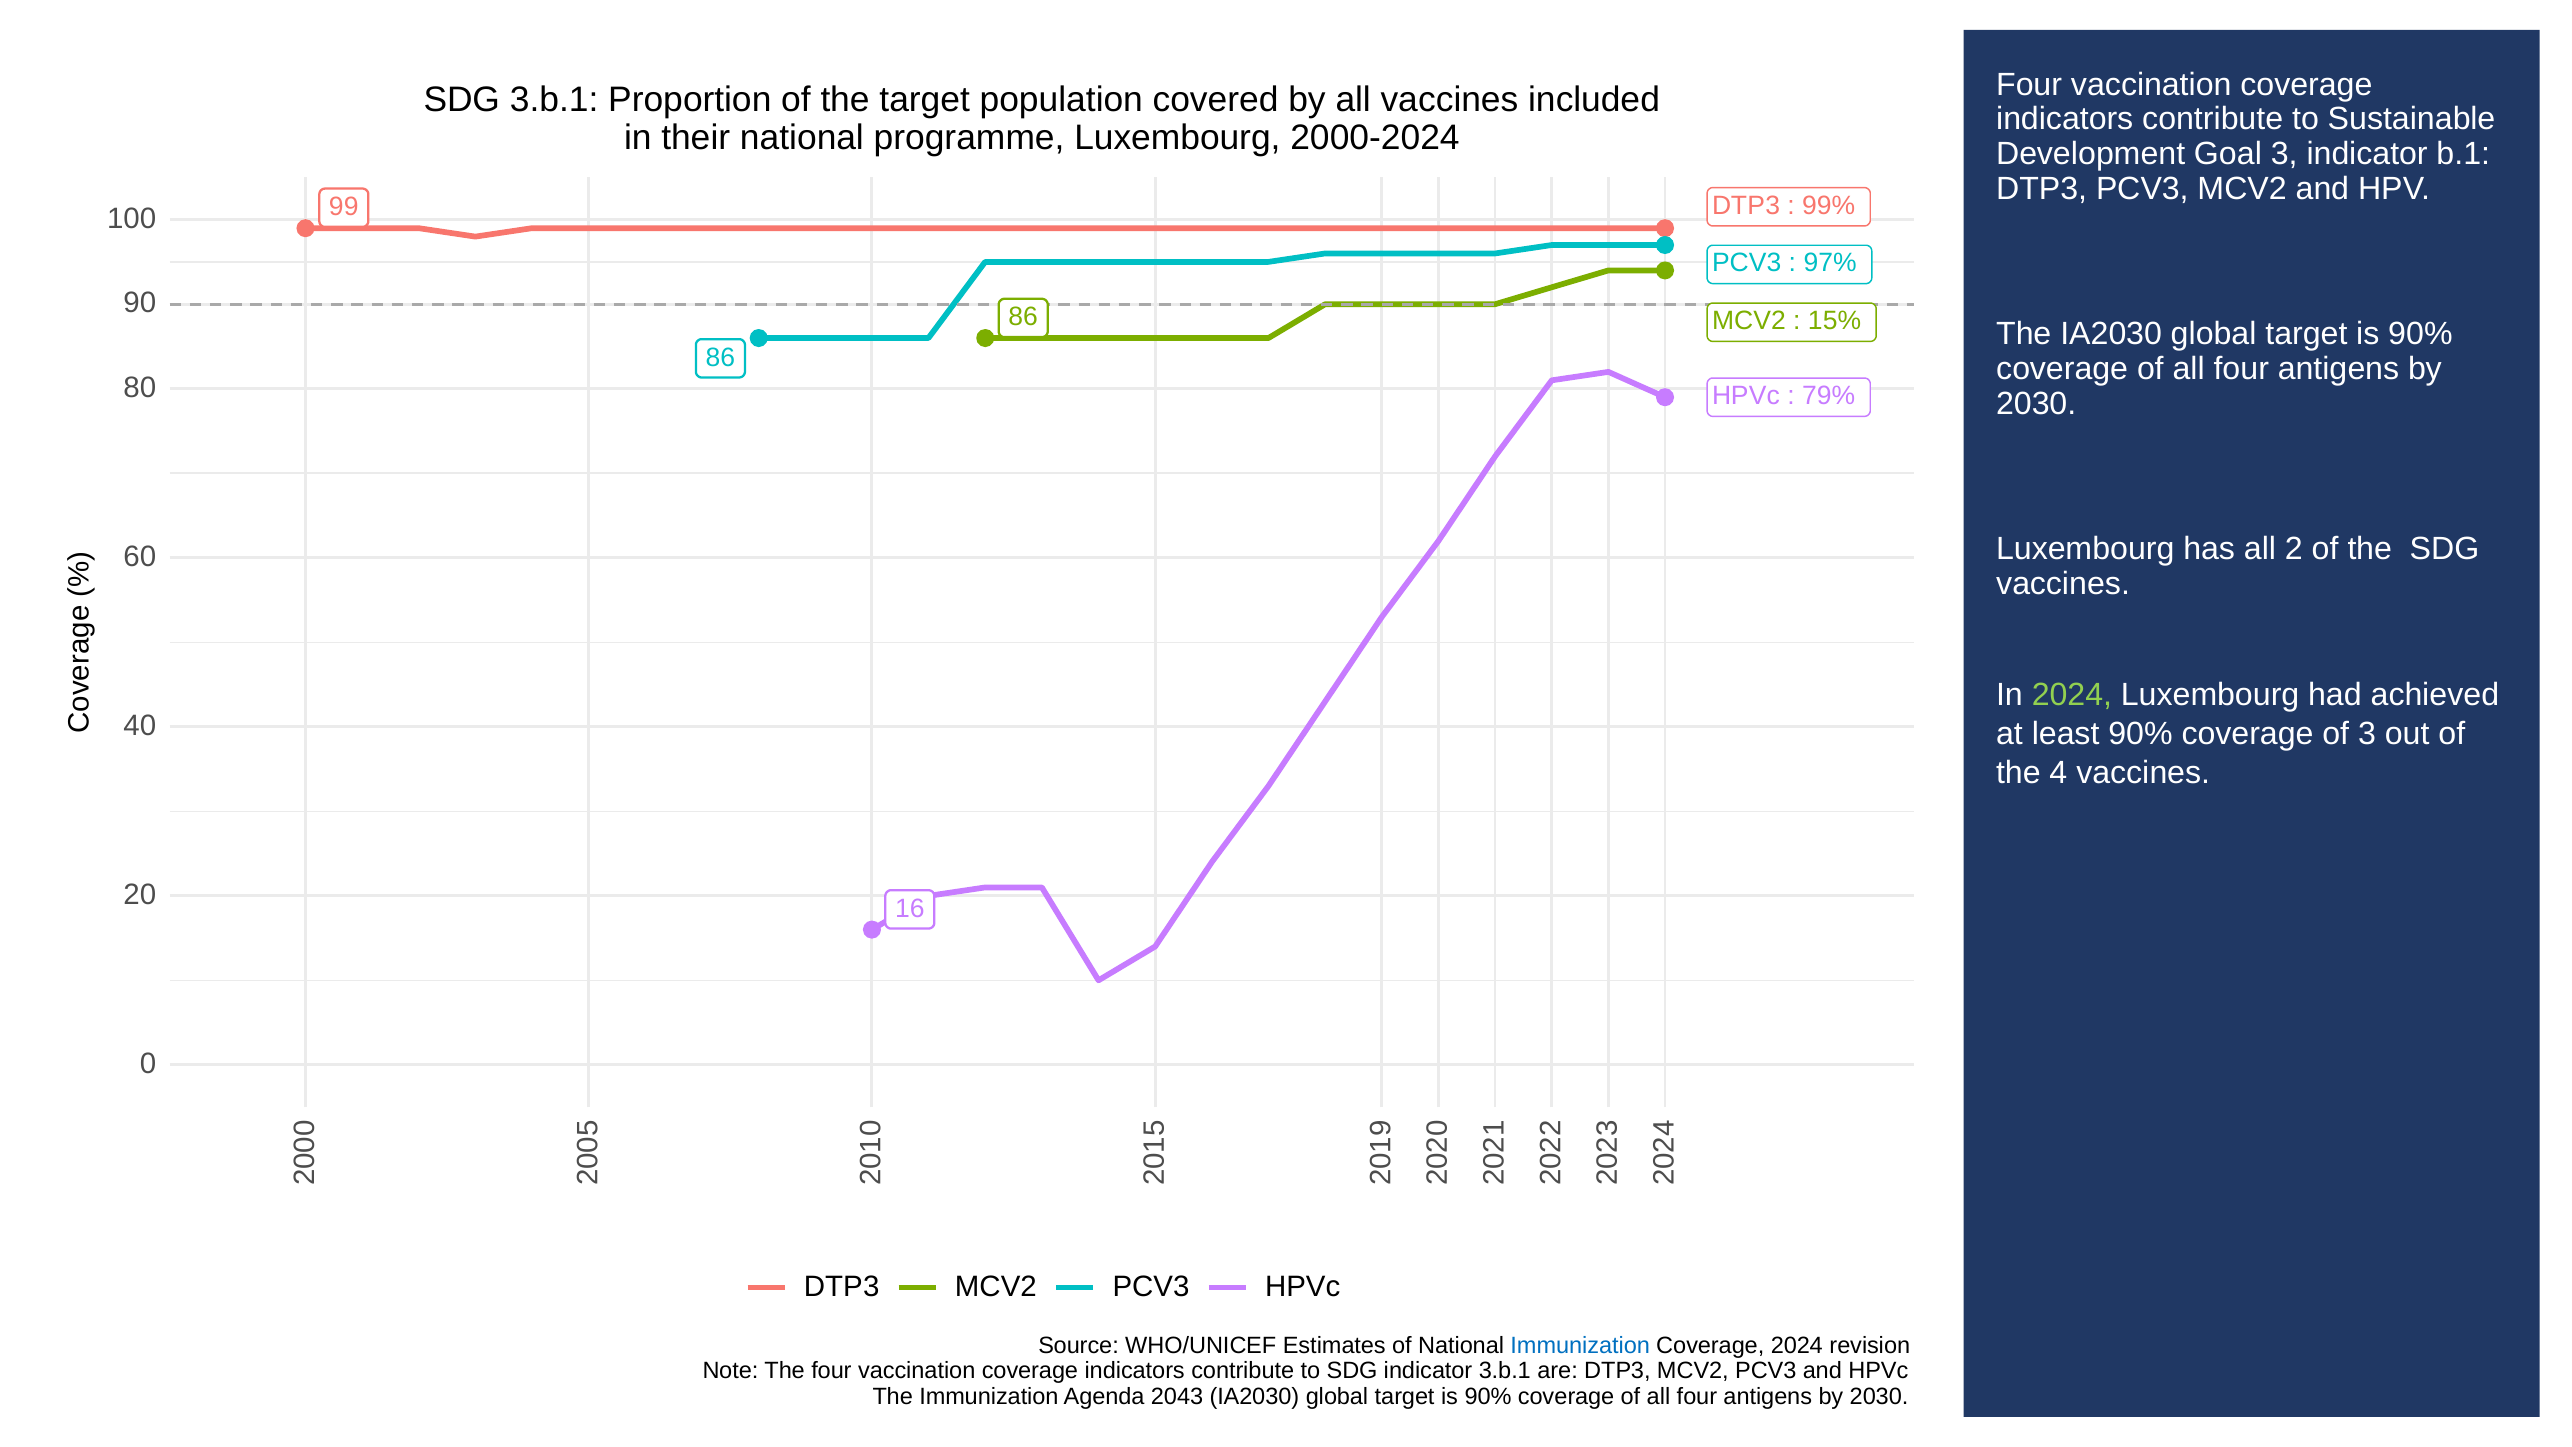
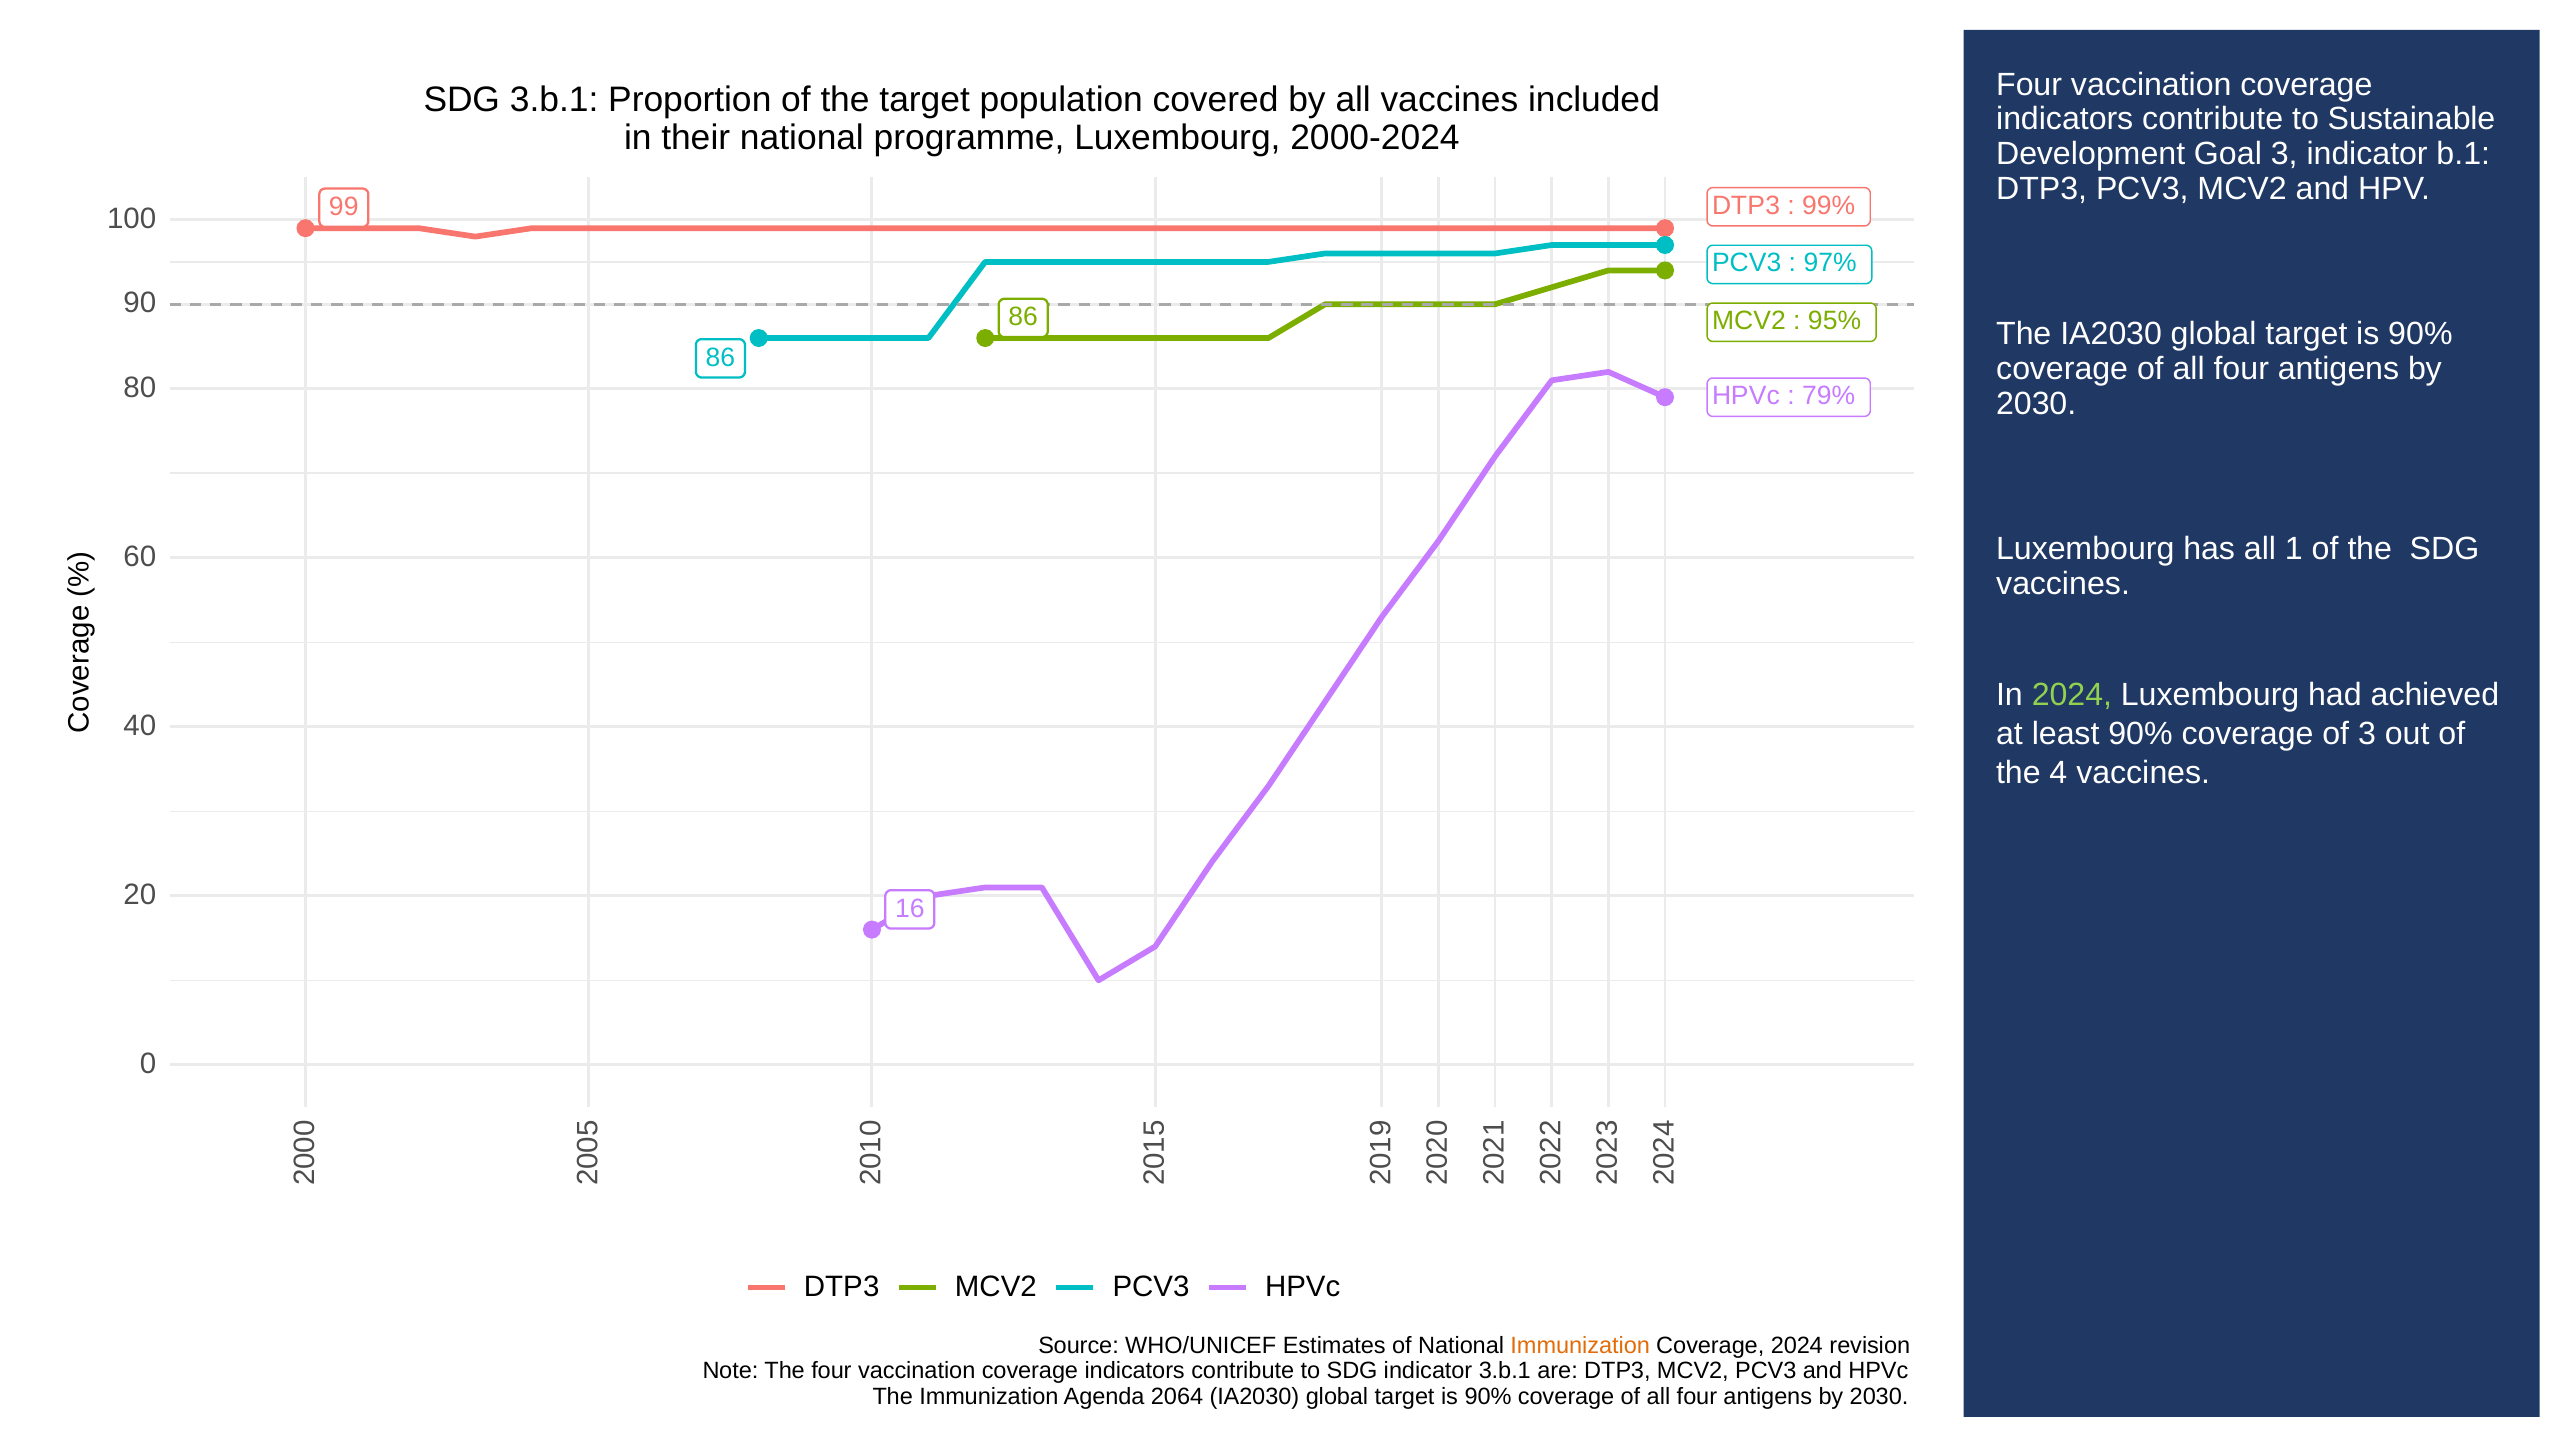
15%: 15% -> 95% (1835, 321)
all 2: 2 -> 1 (2294, 549)
Immunization colour: blue -> orange (1580, 1345)
2043: 2043 -> 2064 (1177, 1396)
